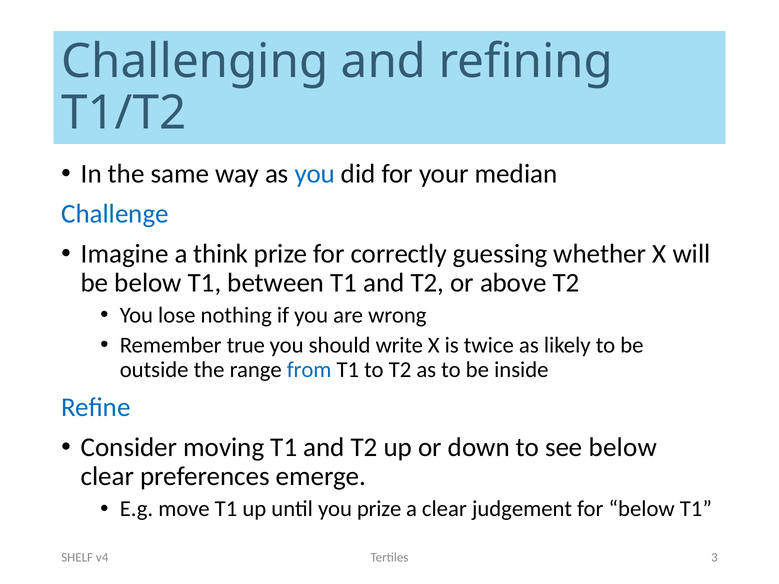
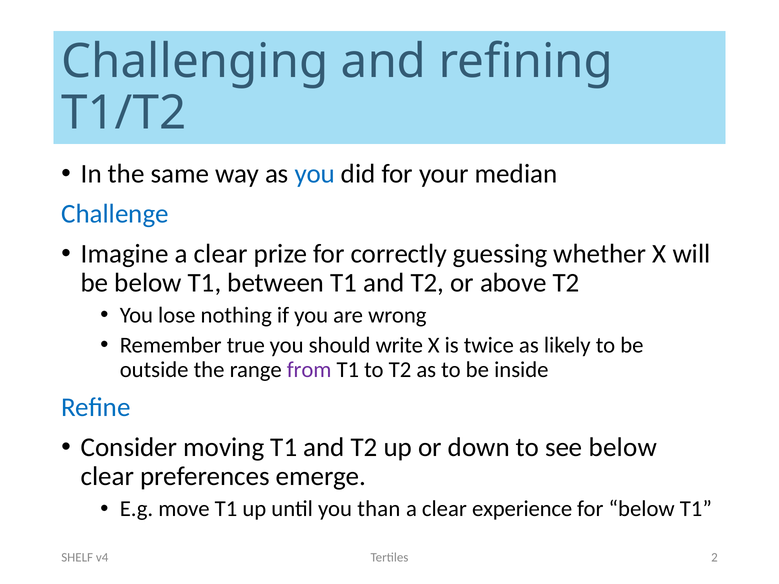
Imagine a think: think -> clear (221, 254)
from colour: blue -> purple (309, 370)
you prize: prize -> than (379, 509)
judgement: judgement -> experience (522, 509)
3: 3 -> 2 (714, 558)
